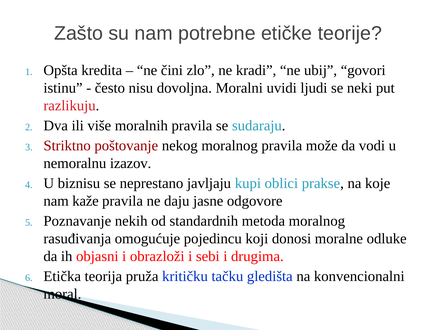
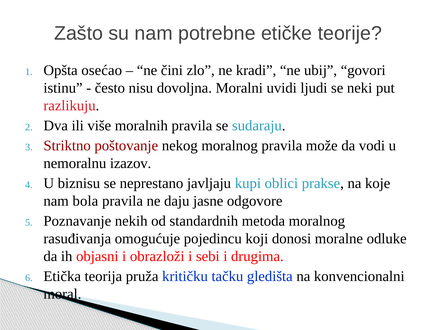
kredita: kredita -> osećao (102, 71)
kaže: kaže -> bola (85, 201)
